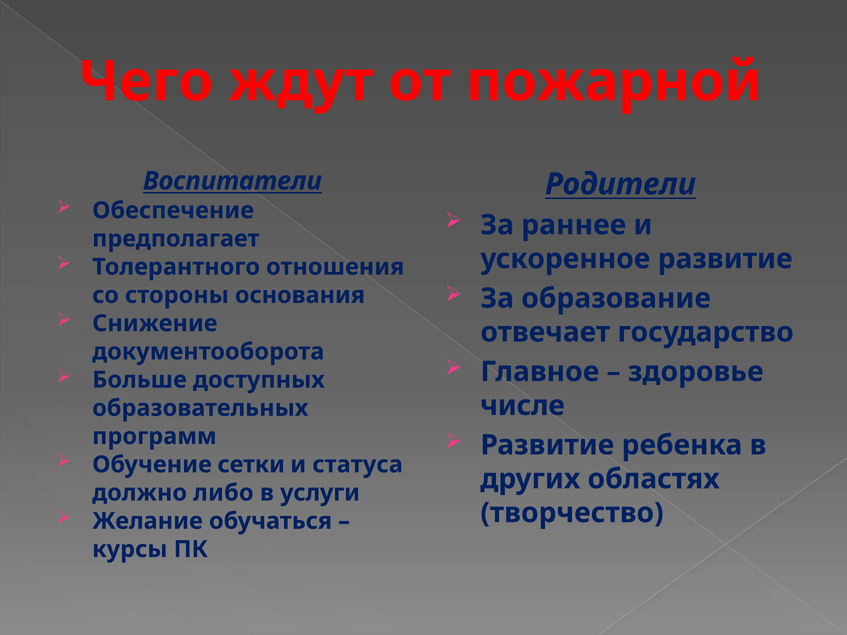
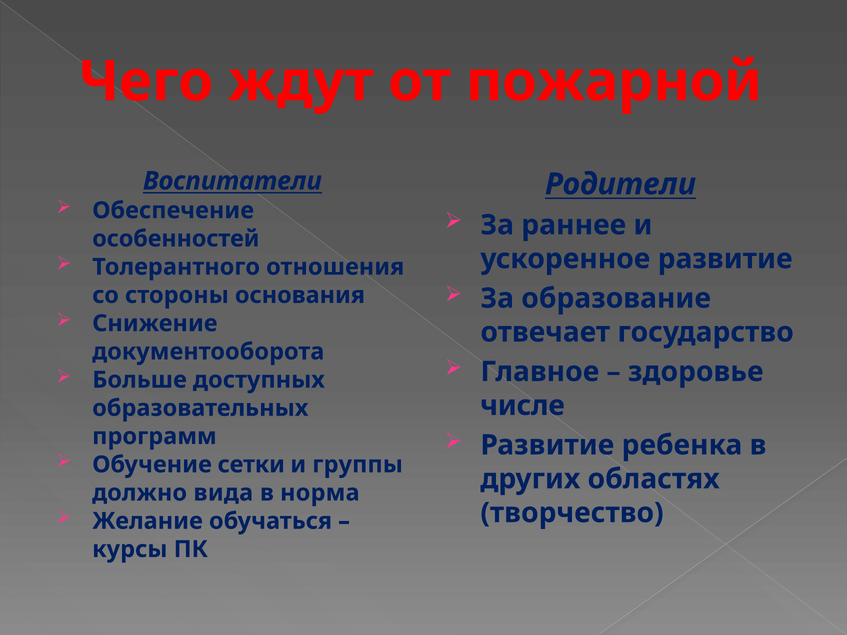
предполагает: предполагает -> особенностей (176, 239)
статуса: статуса -> группы (358, 465)
либо: либо -> вида (223, 493)
услуги: услуги -> норма (320, 493)
